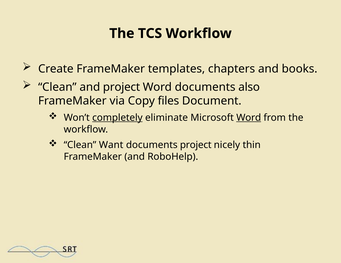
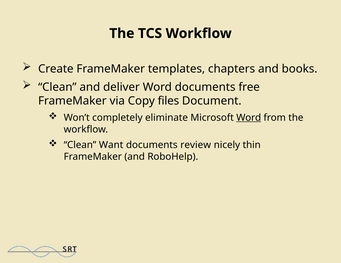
and project: project -> deliver (121, 87)
also: also -> free (249, 87)
completely underline: present -> none (117, 118)
documents project: project -> review (196, 145)
